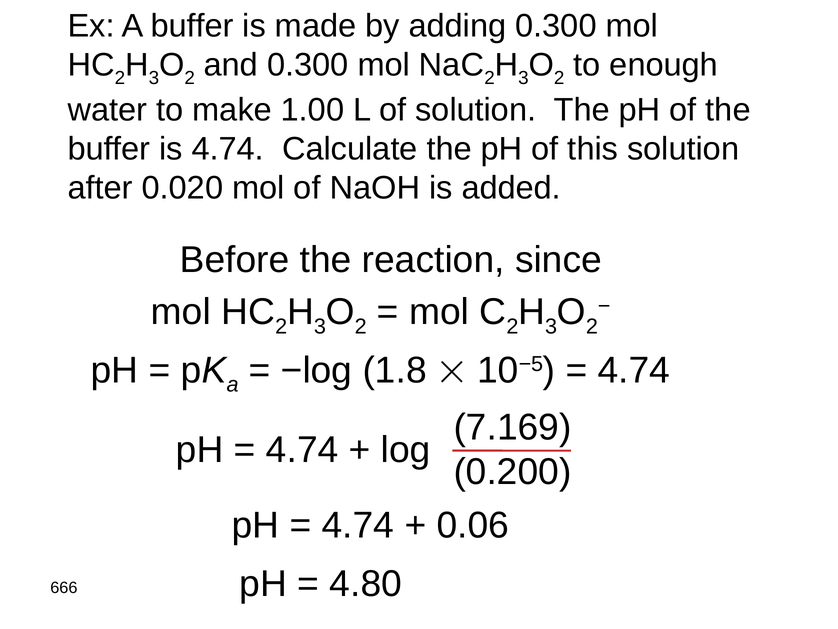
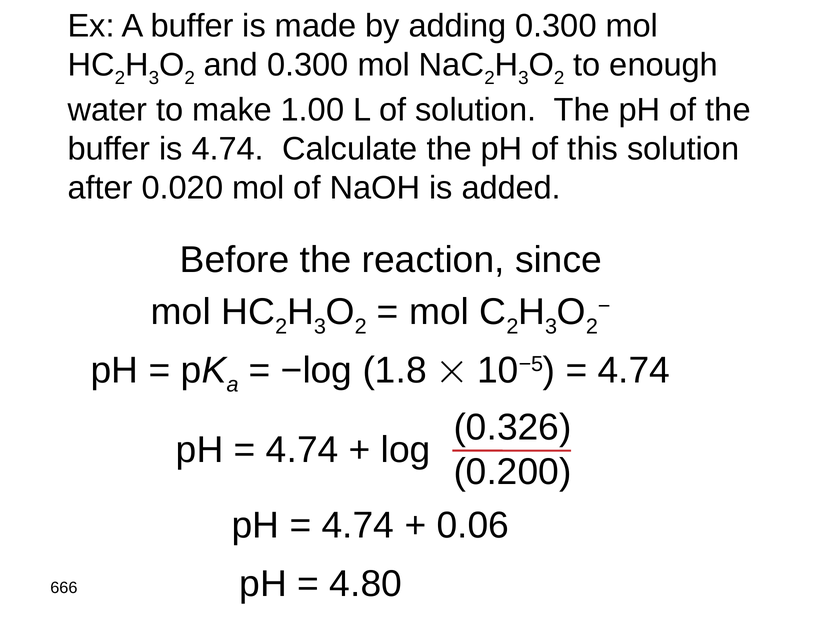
7.169: 7.169 -> 0.326 (513, 427)
